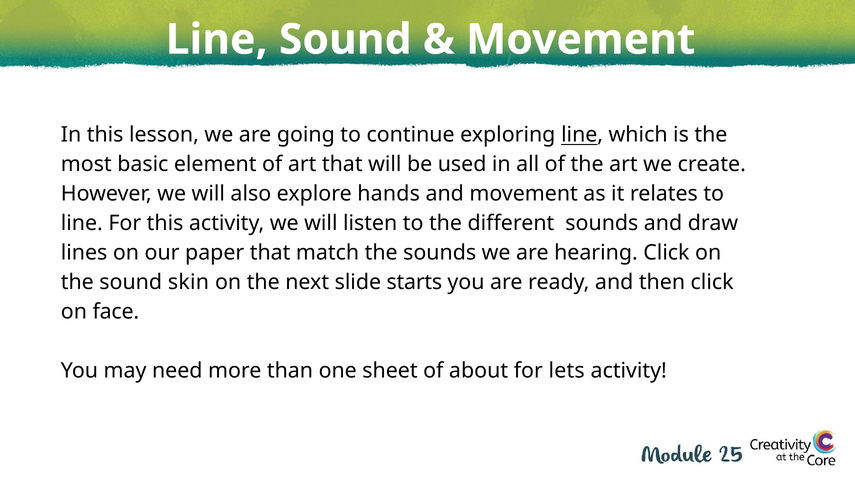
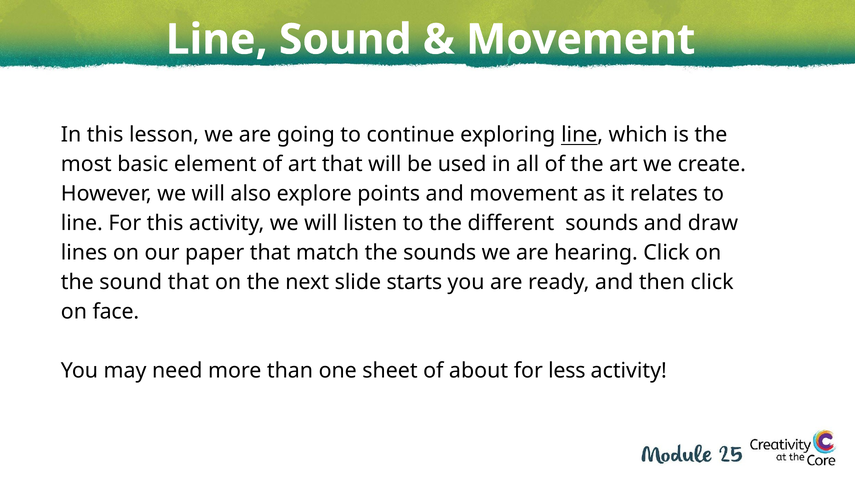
hands: hands -> points (389, 194)
sound skin: skin -> that (188, 282)
lets: lets -> less (567, 371)
